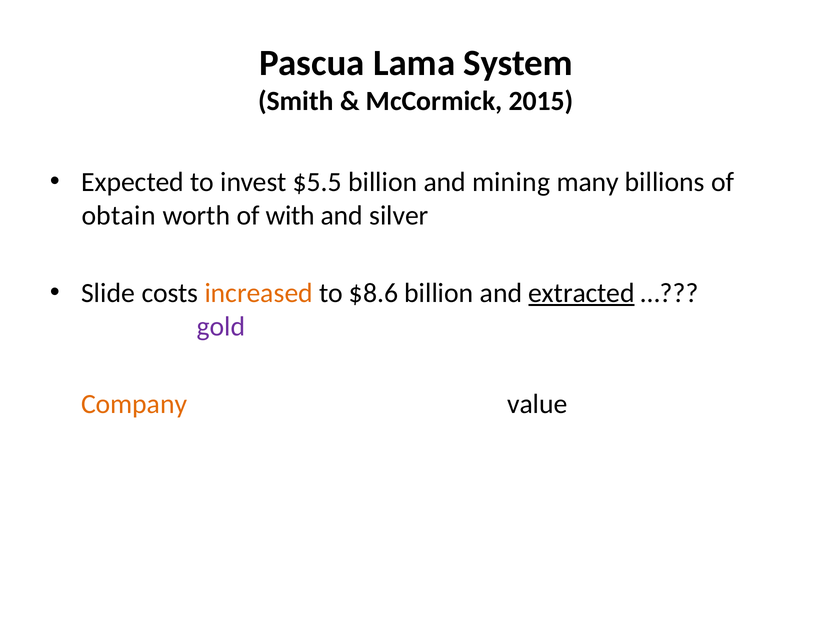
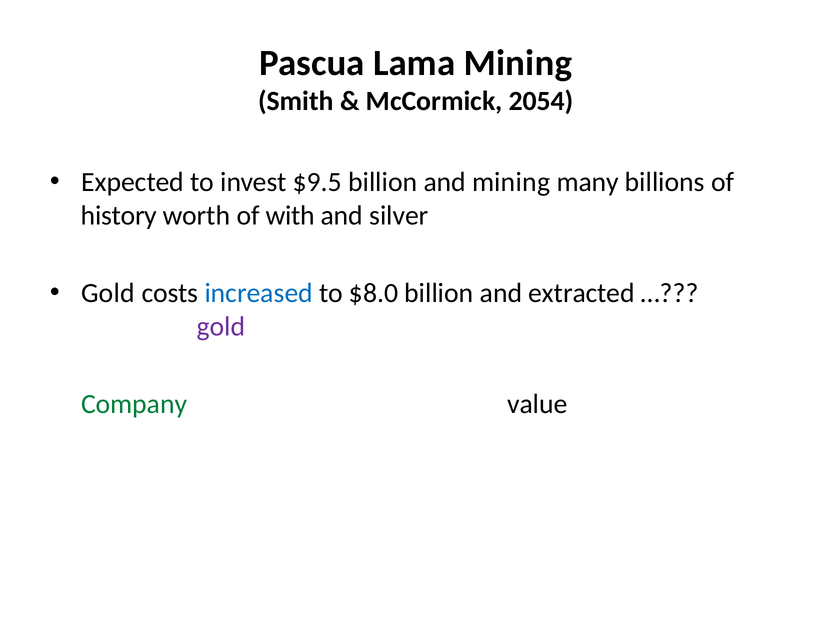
Lama System: System -> Mining (518, 63)
2015: 2015 -> 2054 (541, 101)
$5.5: $5.5 -> $9.5 (317, 182)
obtain: obtain -> history (119, 215)
Slide: Slide -> Gold (108, 293)
increased colour: orange -> blue (259, 293)
$8.6: $8.6 -> $8.0 (374, 293)
extracted underline: present -> none (581, 293)
Company colour: orange -> green (134, 404)
